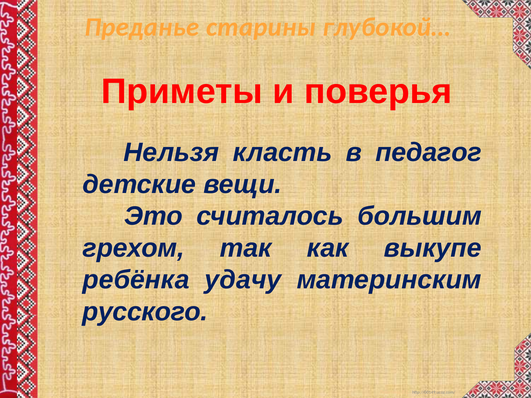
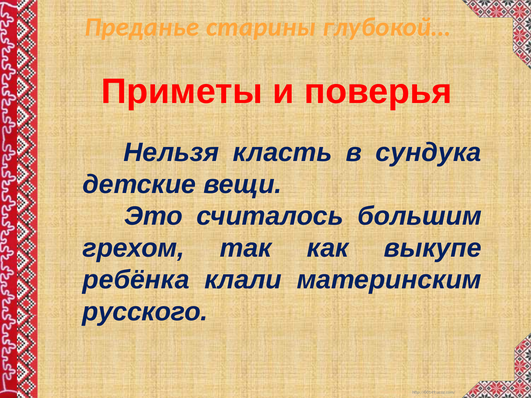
педагог: педагог -> сундука (428, 153)
удачу: удачу -> клали (243, 280)
